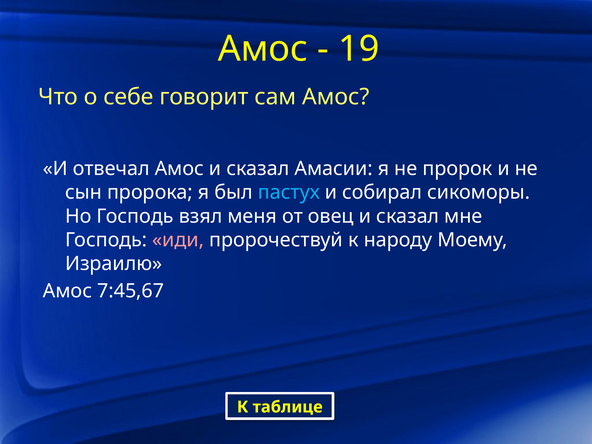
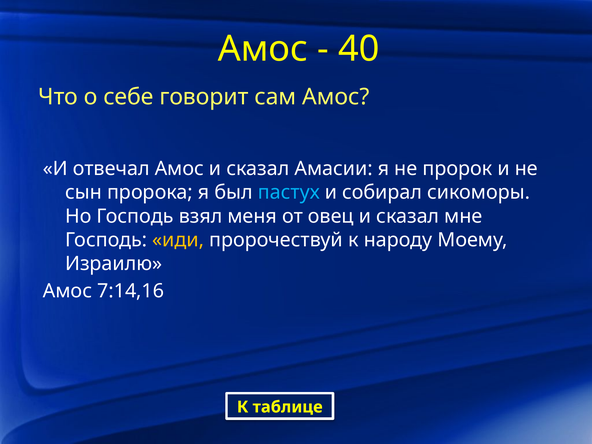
19: 19 -> 40 (359, 49)
иди colour: pink -> yellow (178, 240)
7:45,67: 7:45,67 -> 7:14,16 (131, 291)
